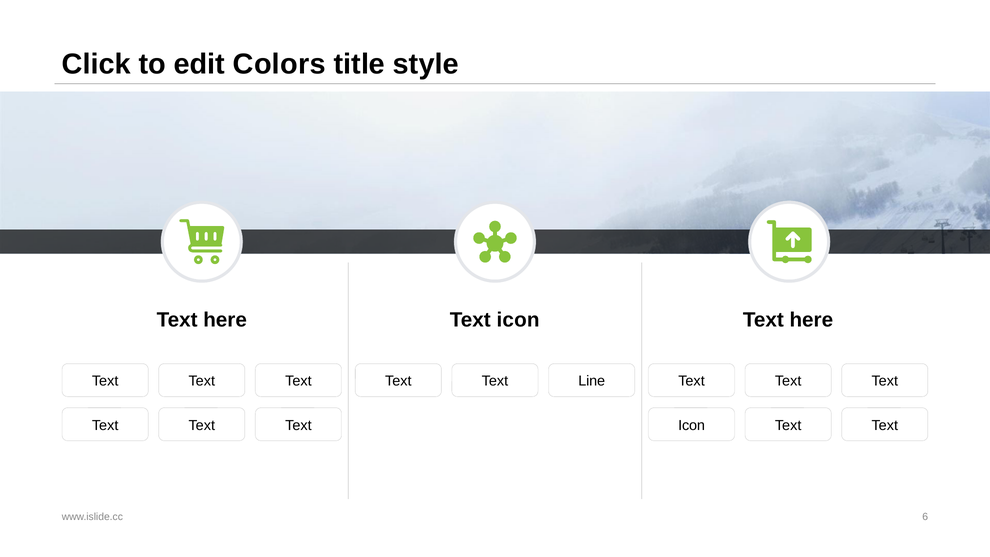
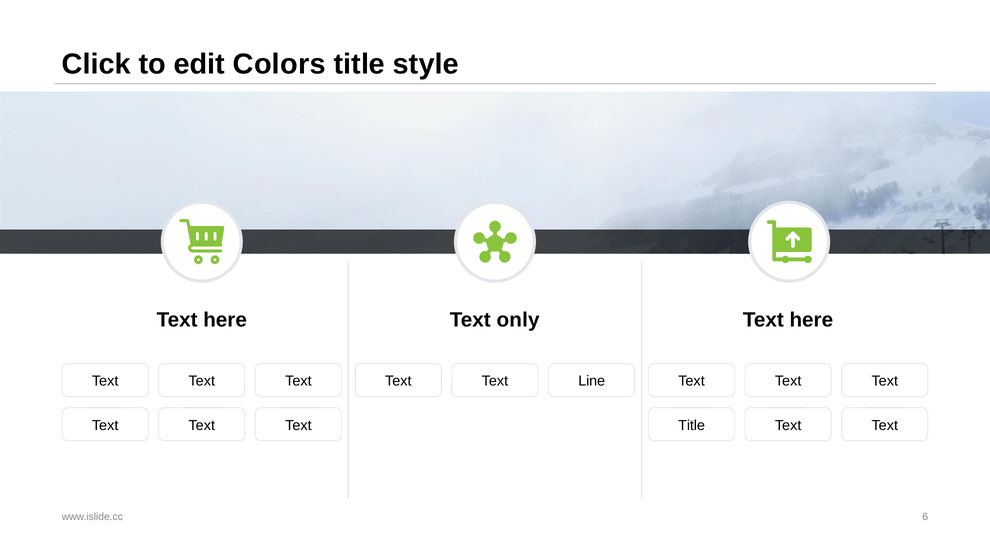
here Text icon: icon -> only (518, 320)
Icon: Icon -> Title (692, 425)
